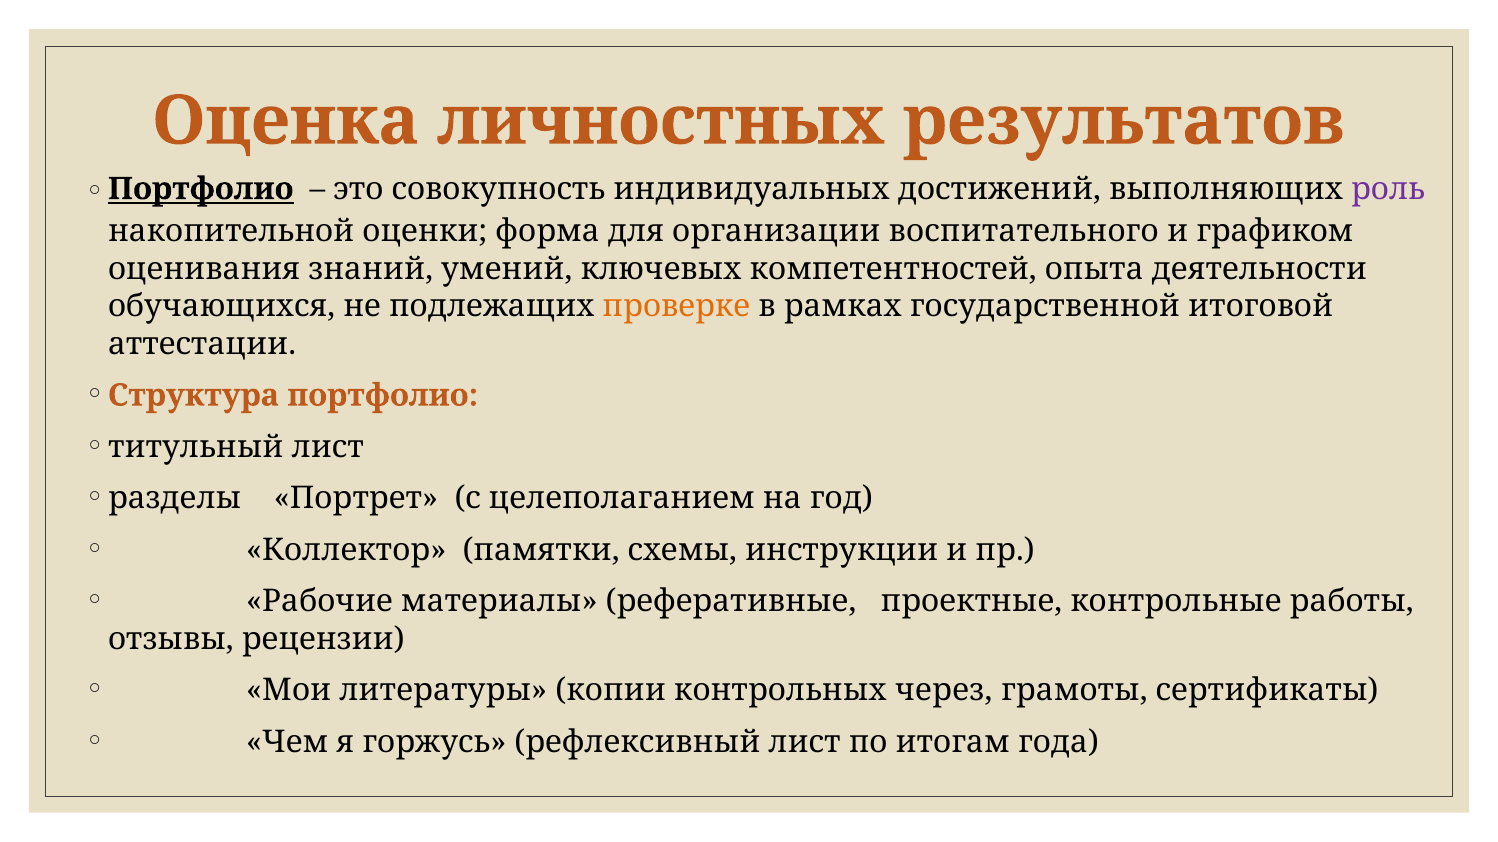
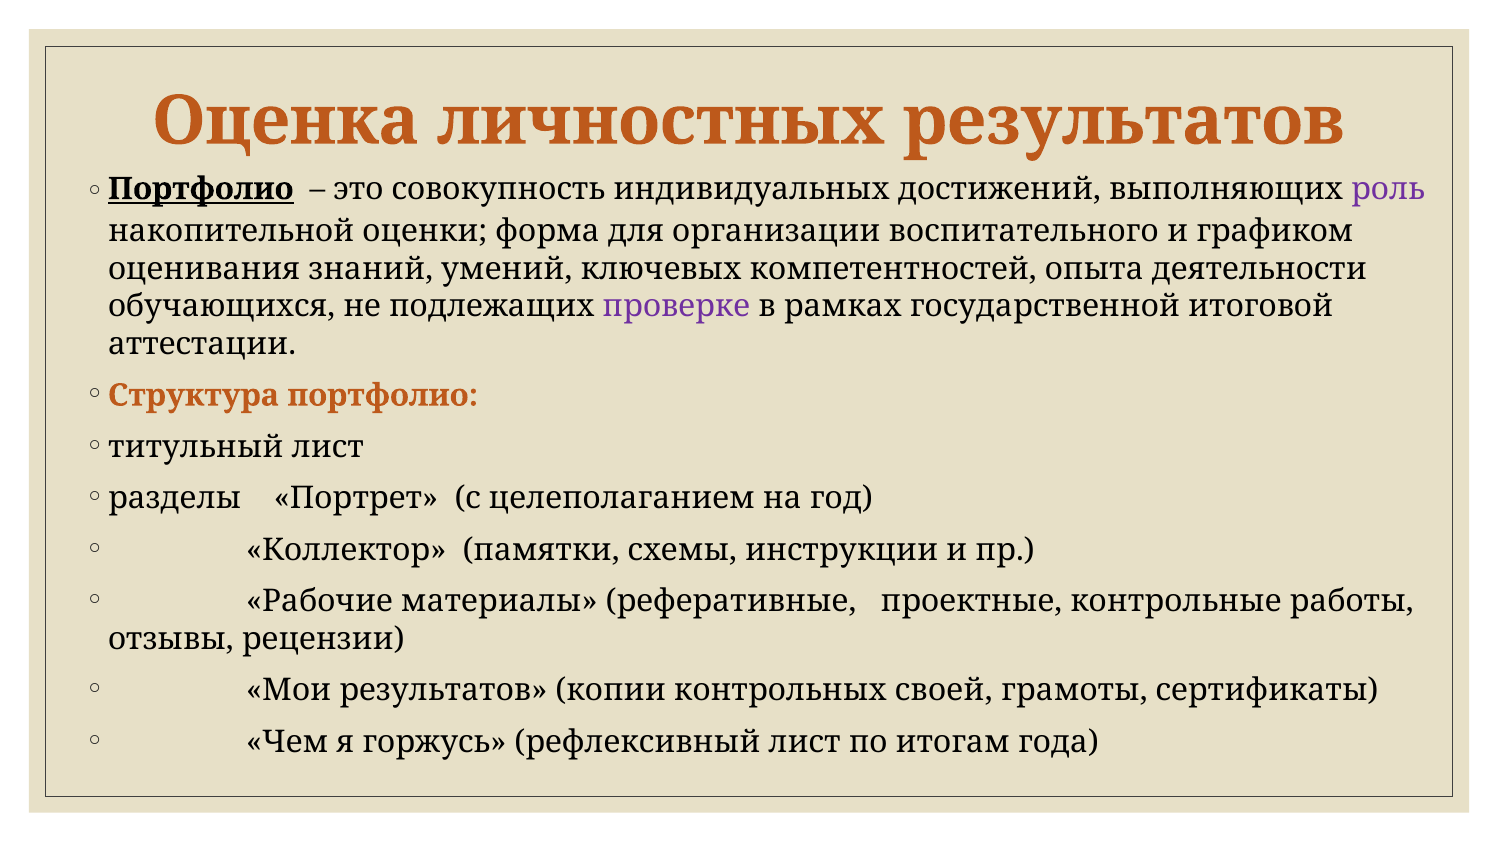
проверке colour: orange -> purple (676, 307)
Мои литературы: литературы -> результатов (443, 691)
через: через -> своей (944, 691)
